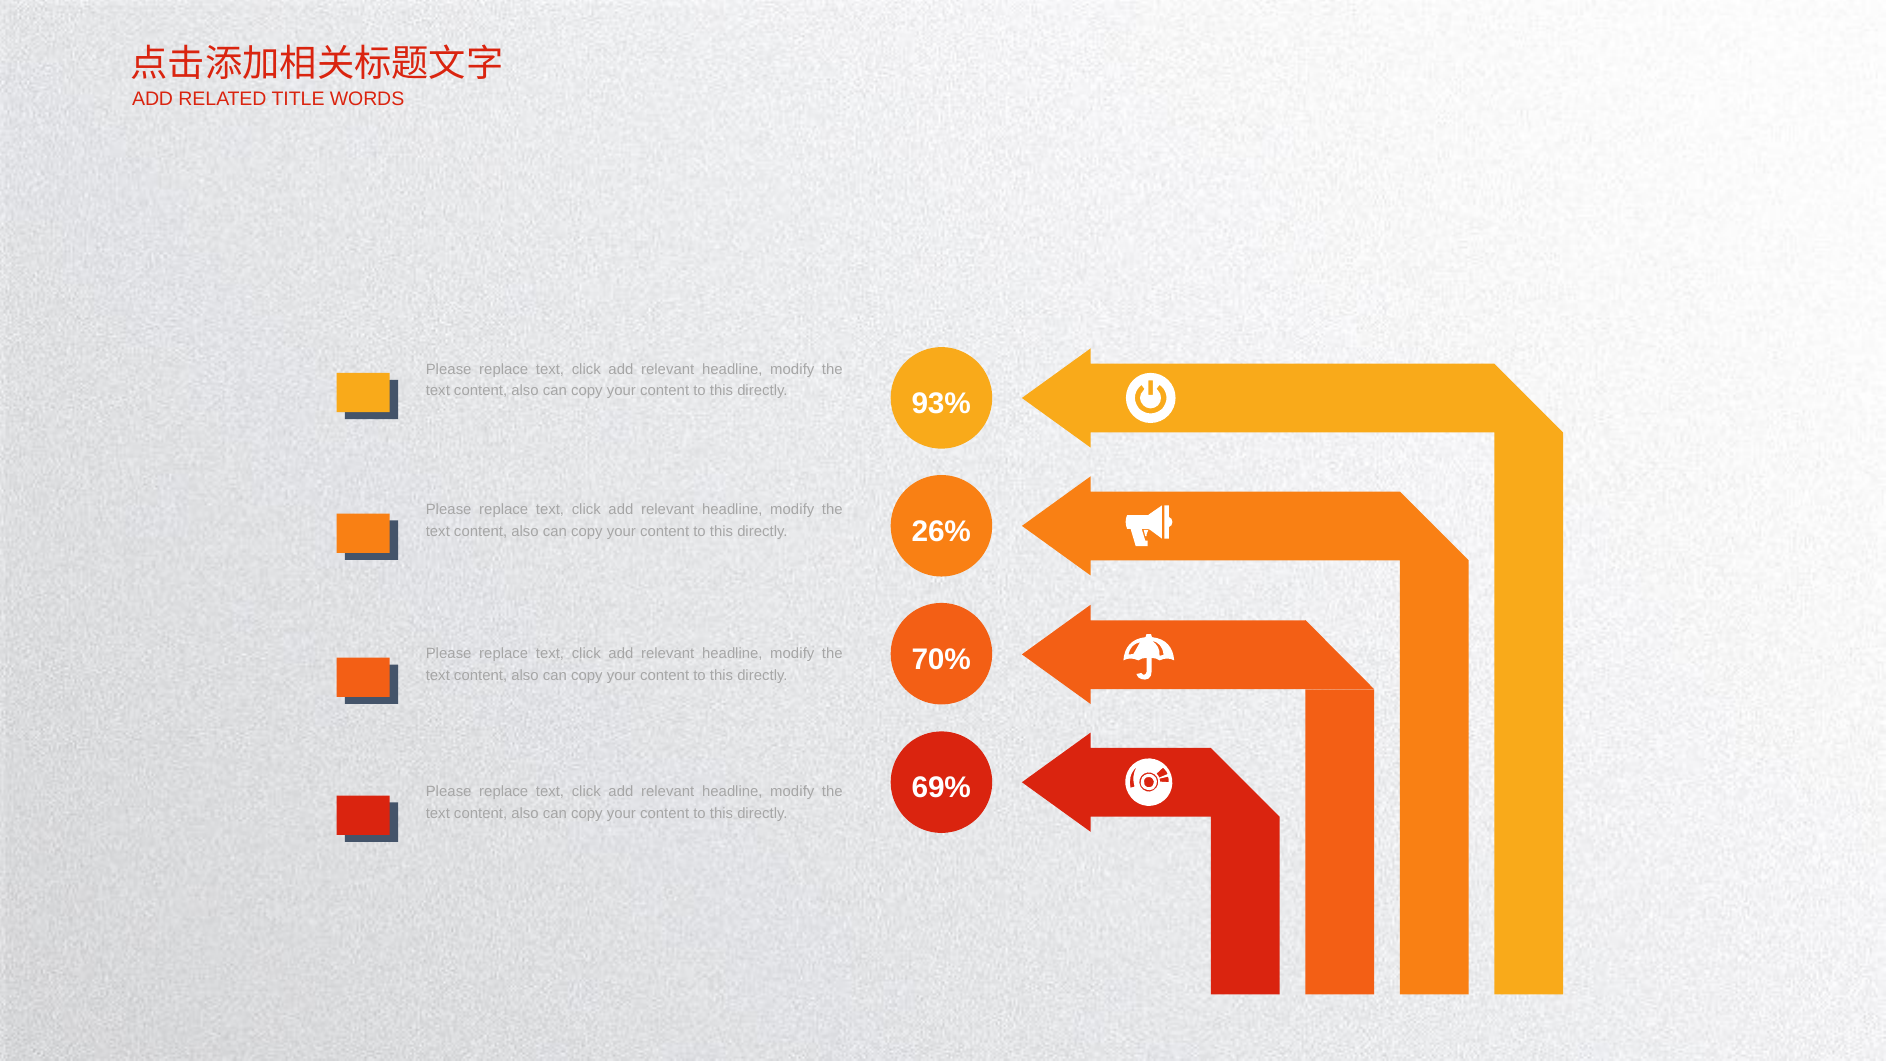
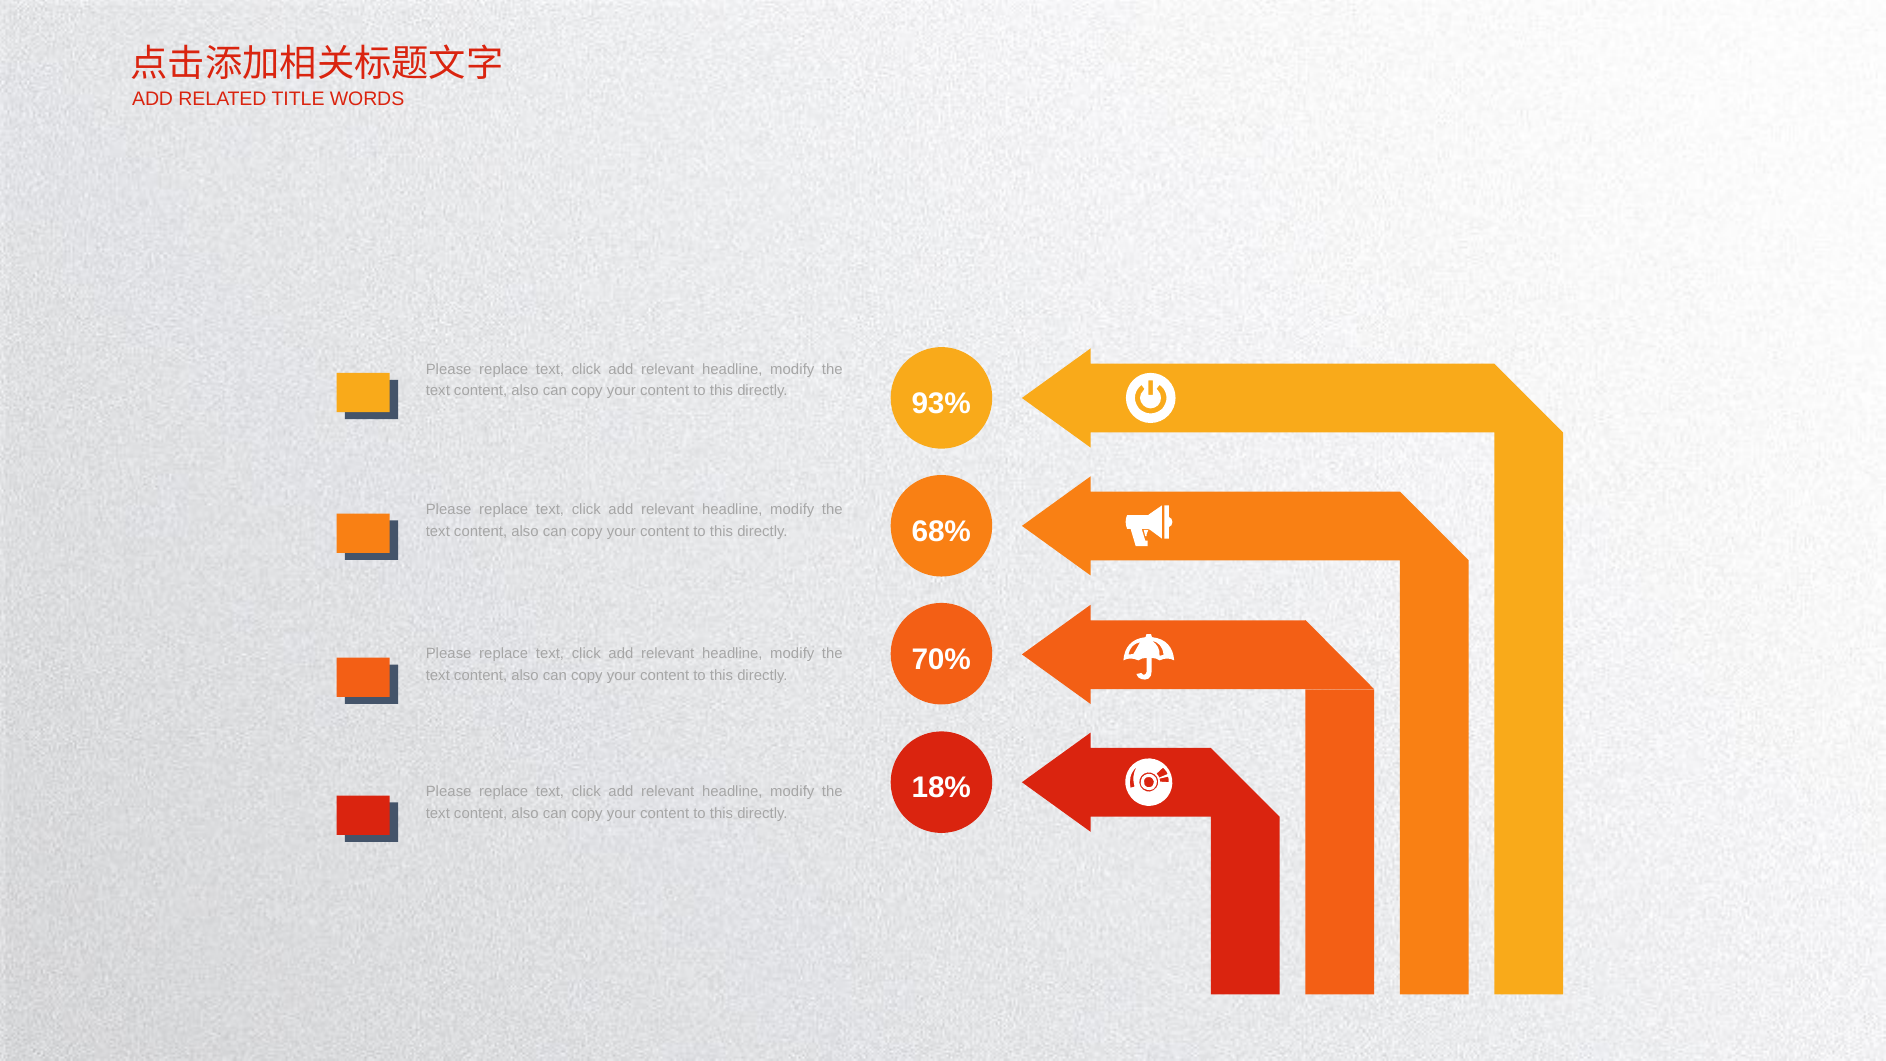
26%: 26% -> 68% (941, 531)
69%: 69% -> 18% (941, 788)
